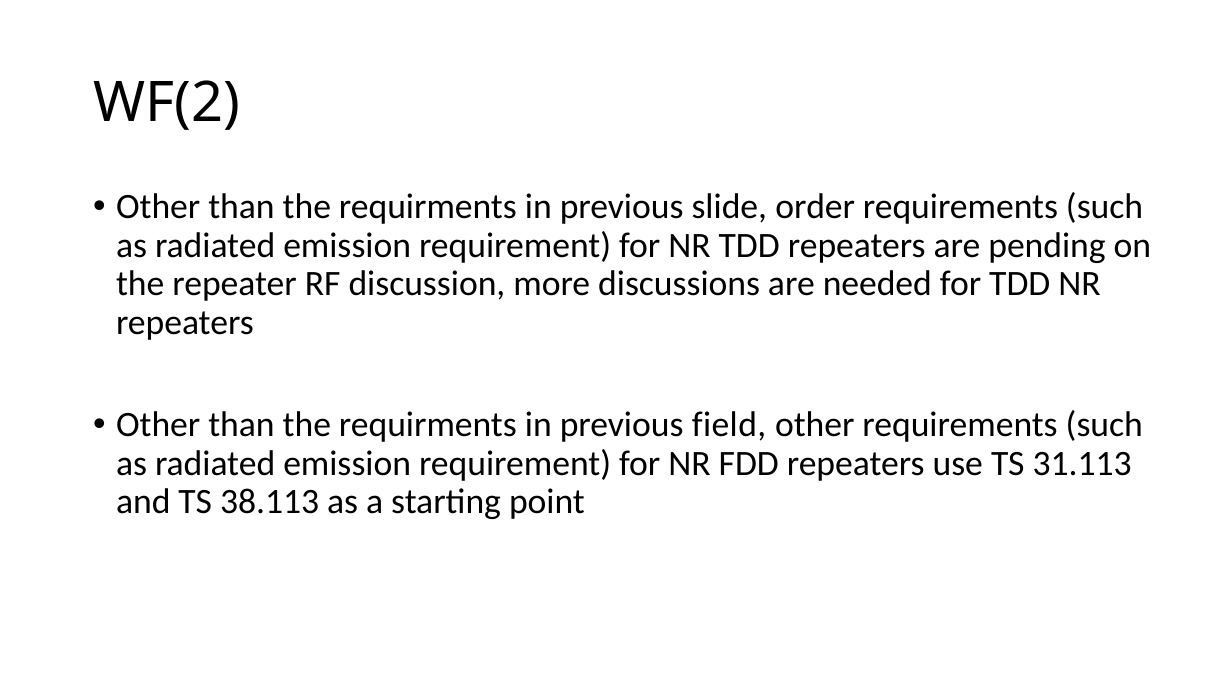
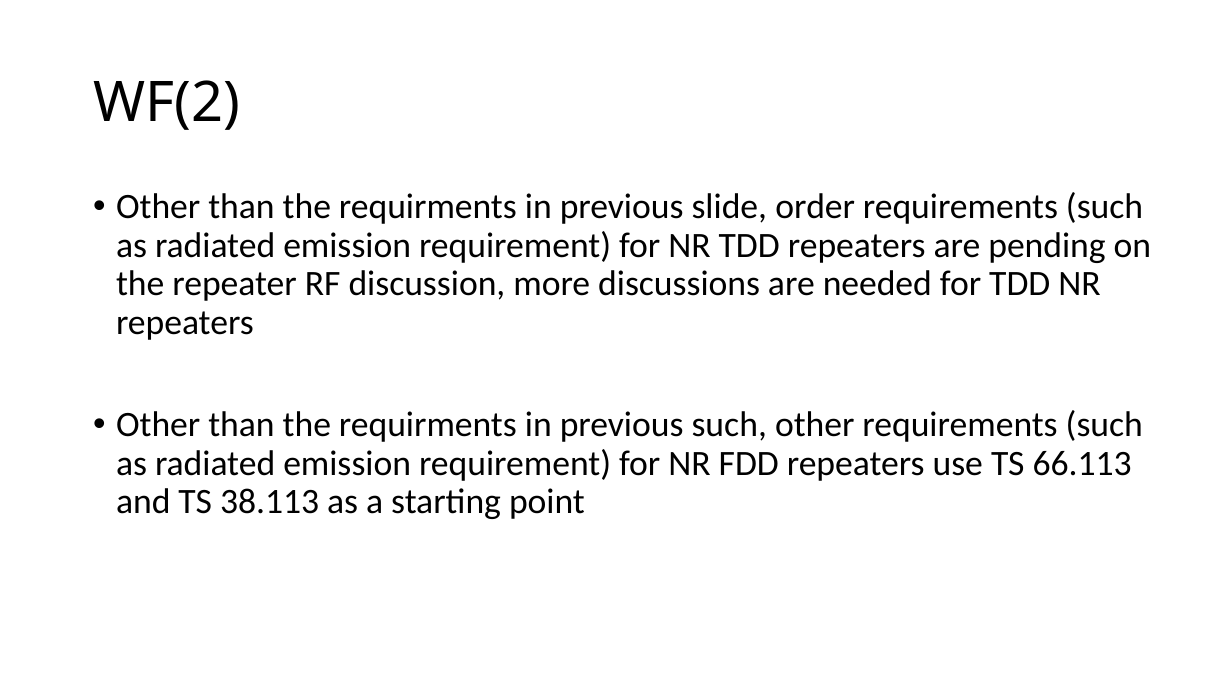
previous field: field -> such (729, 425)
31.113: 31.113 -> 66.113 (1082, 463)
